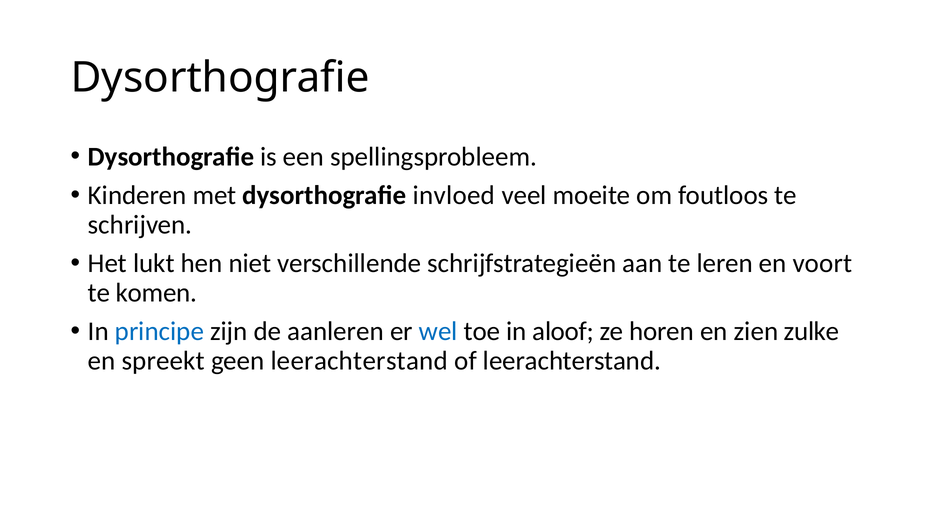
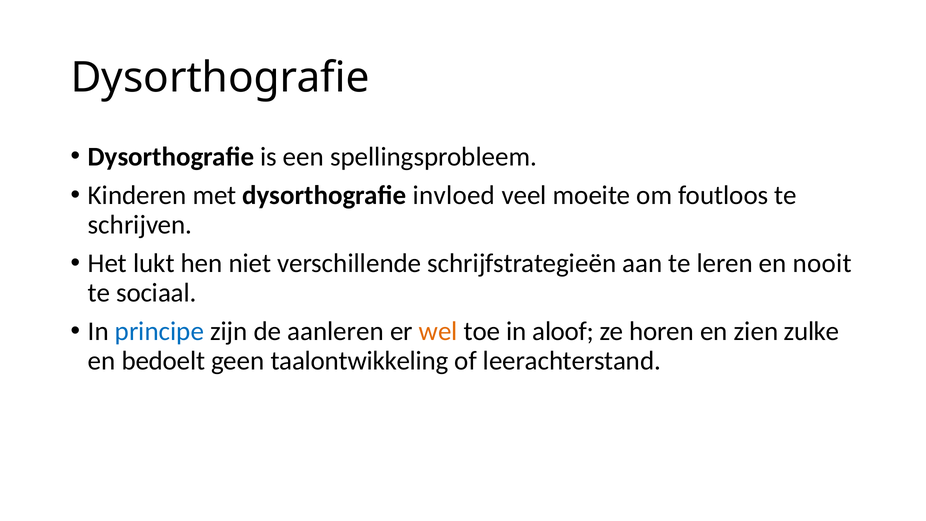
voort: voort -> nooit (822, 263)
komen: komen -> sociaal (156, 293)
wel colour: blue -> orange (438, 331)
spreekt: spreekt -> bedoelt (163, 361)
geen leerachterstand: leerachterstand -> taalontwikkeling (360, 361)
